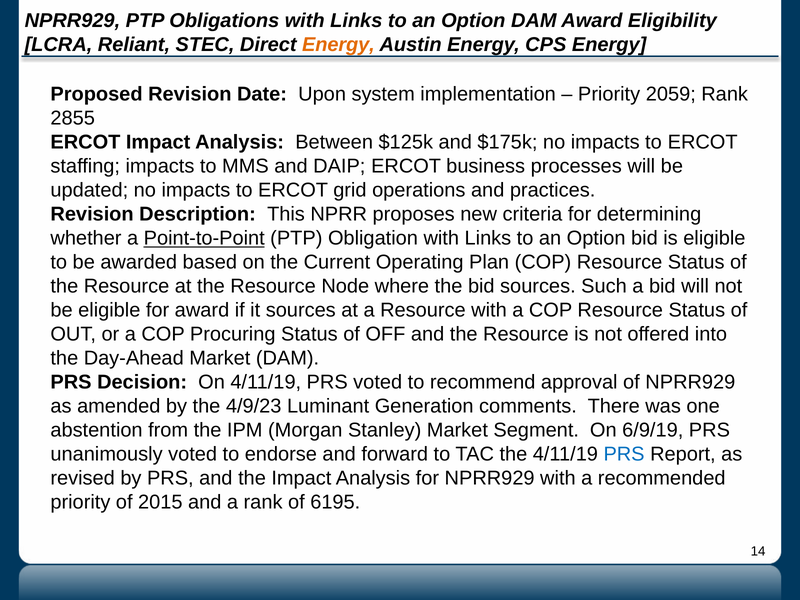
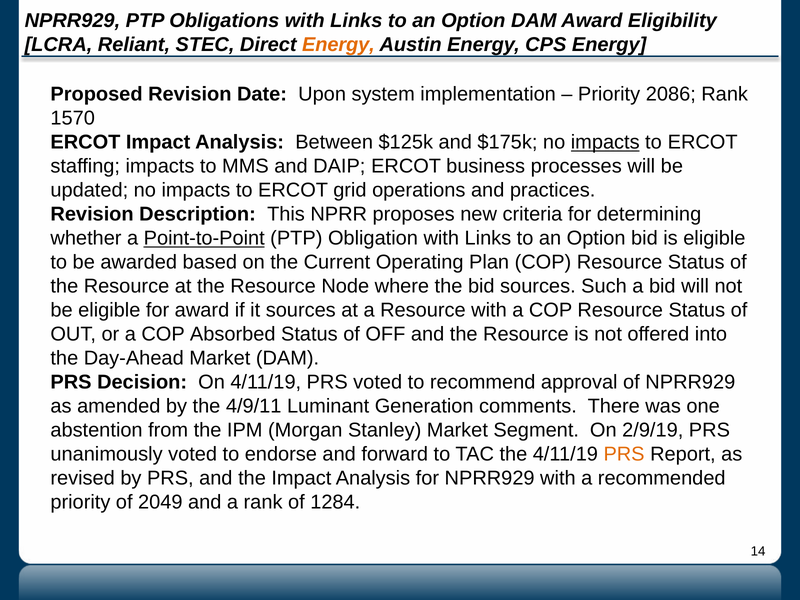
2059: 2059 -> 2086 (671, 94)
2855: 2855 -> 1570 (73, 118)
impacts underline: none -> present (605, 142)
Procuring: Procuring -> Absorbed (233, 334)
4/9/23: 4/9/23 -> 4/9/11 (254, 406)
6/9/19: 6/9/19 -> 2/9/19 (653, 430)
PRS colour: blue -> orange (624, 454)
2015: 2015 -> 2049 (160, 502)
6195: 6195 -> 1284 (335, 502)
